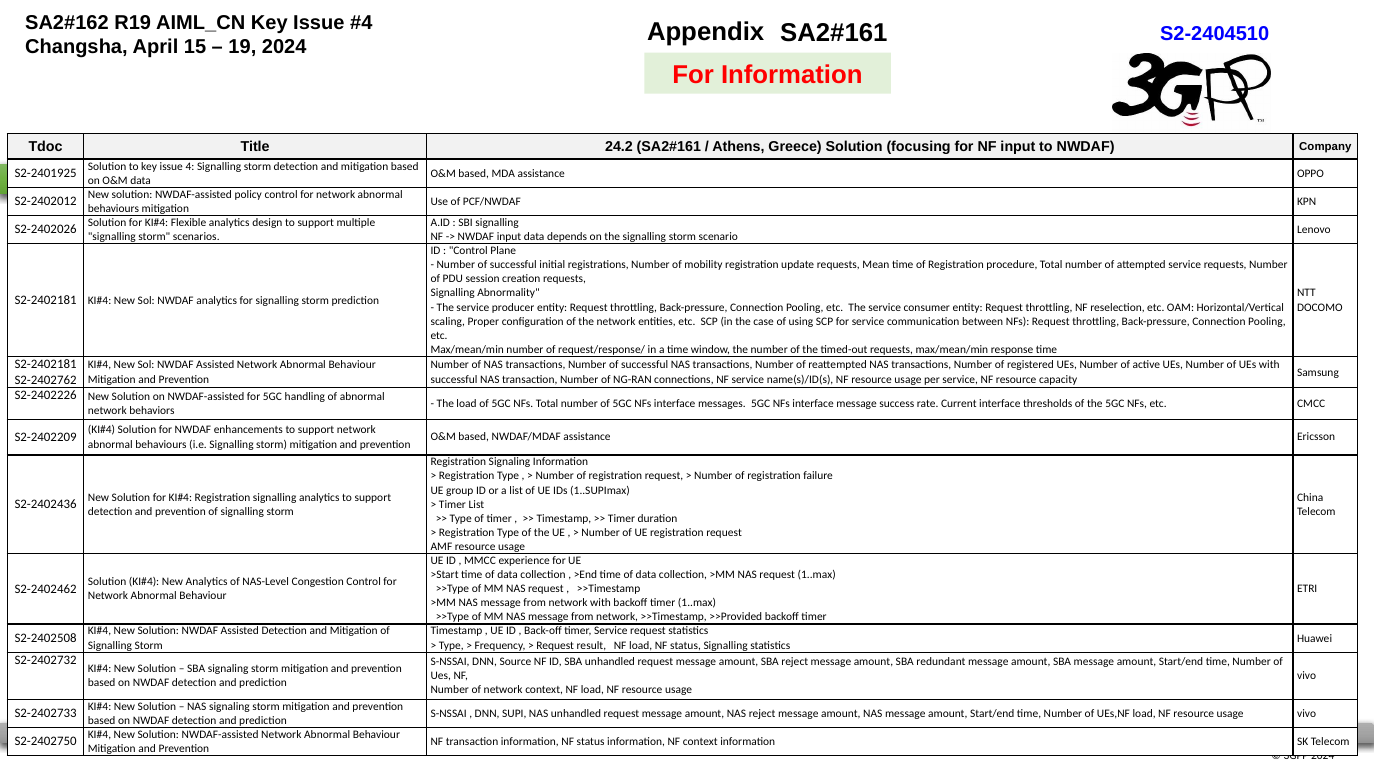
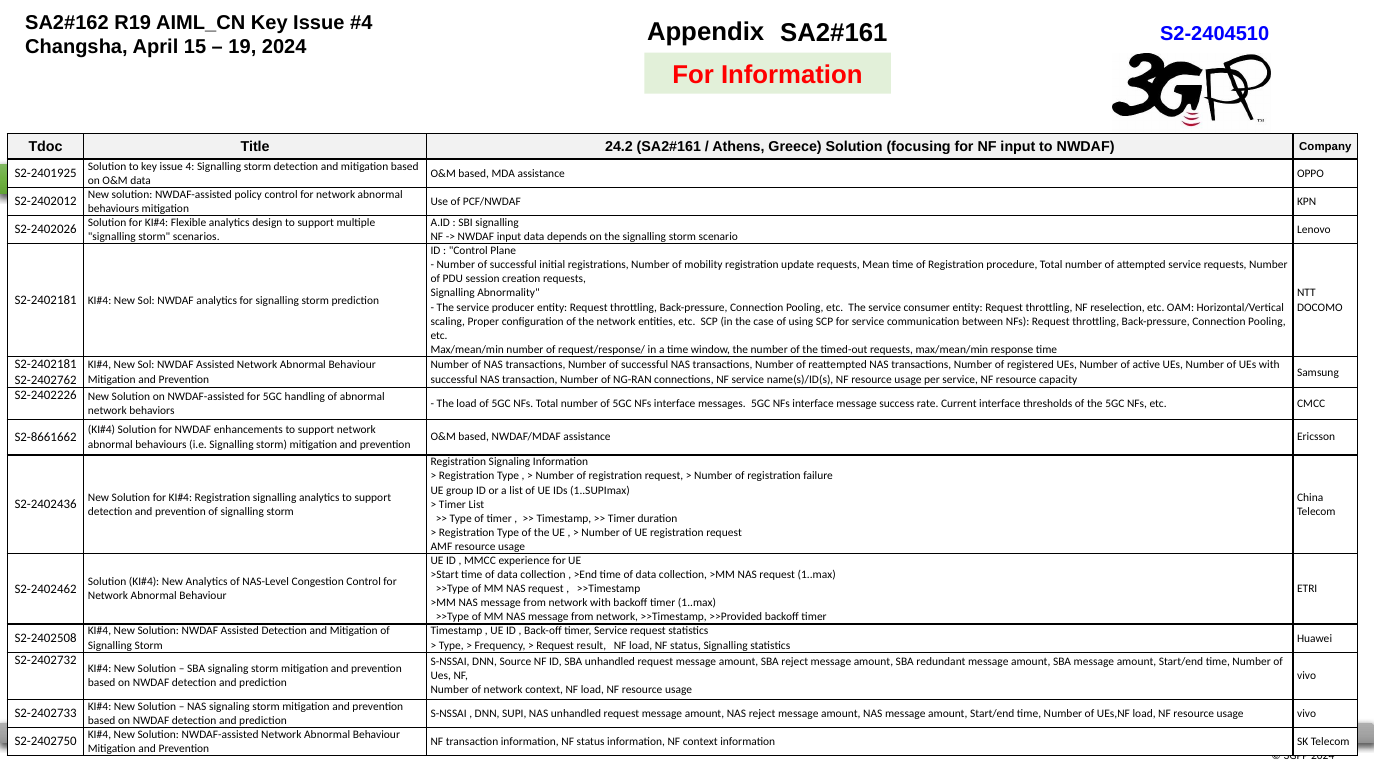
S2-2402209: S2-2402209 -> S2-8661662 (46, 437)
